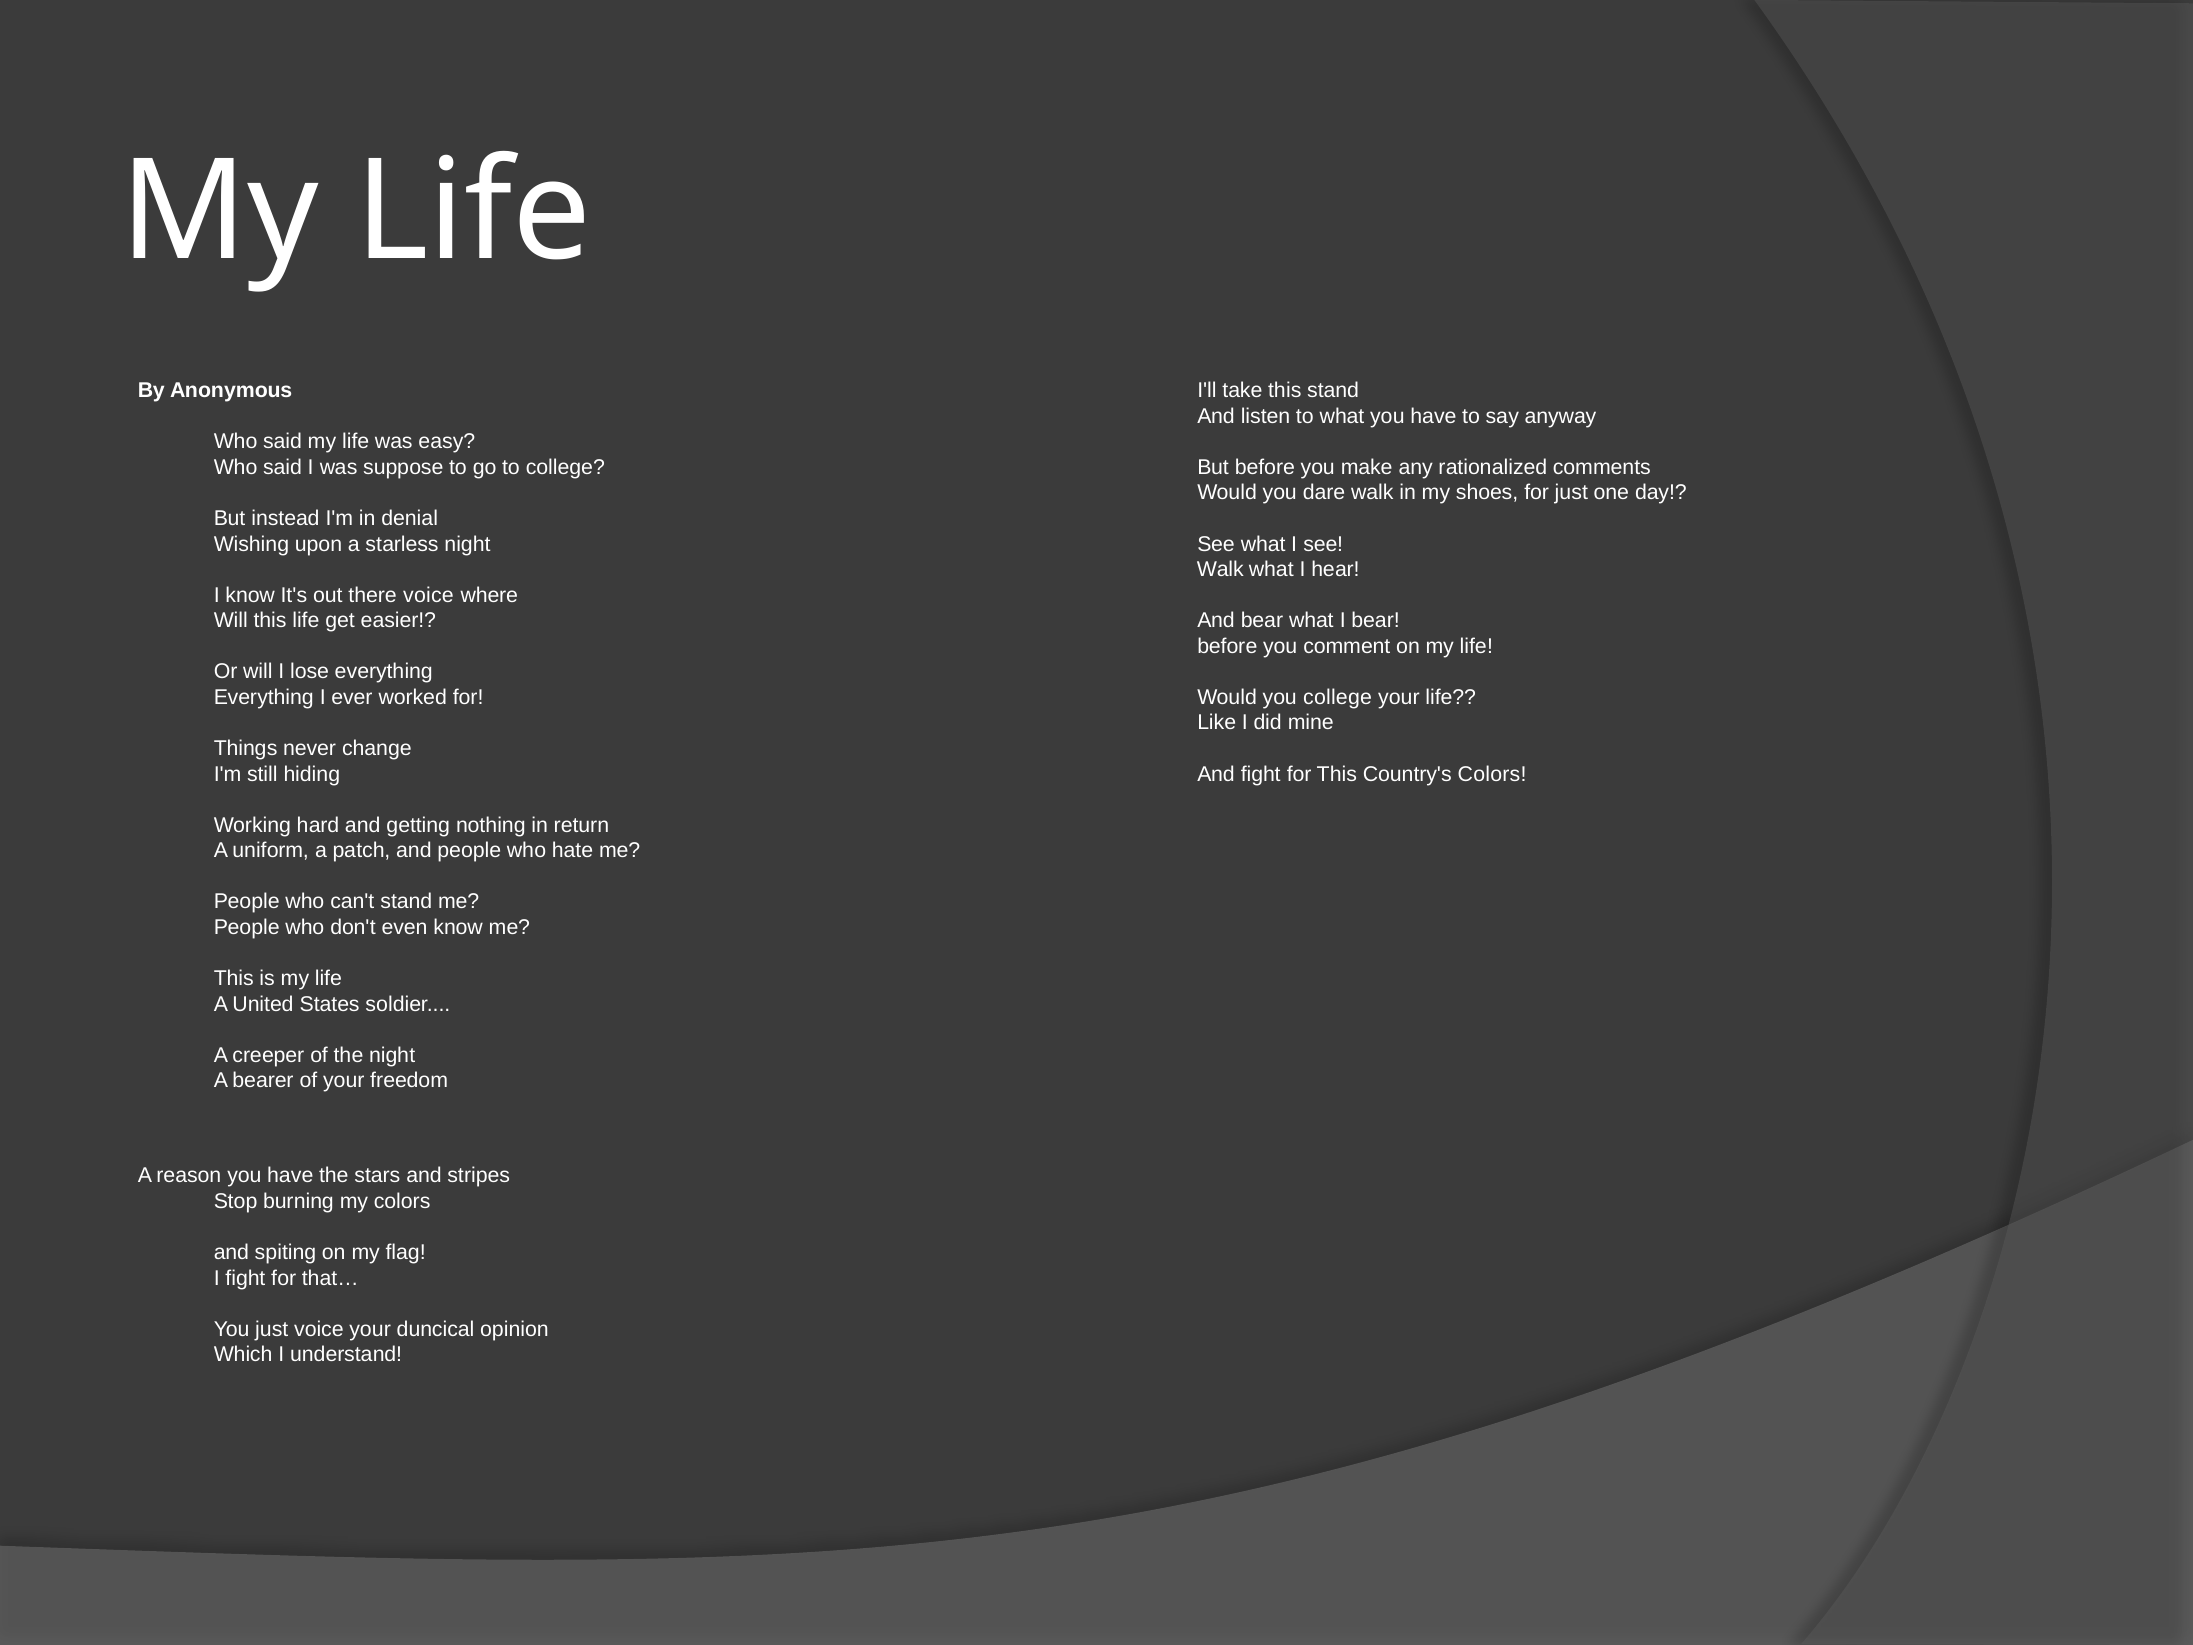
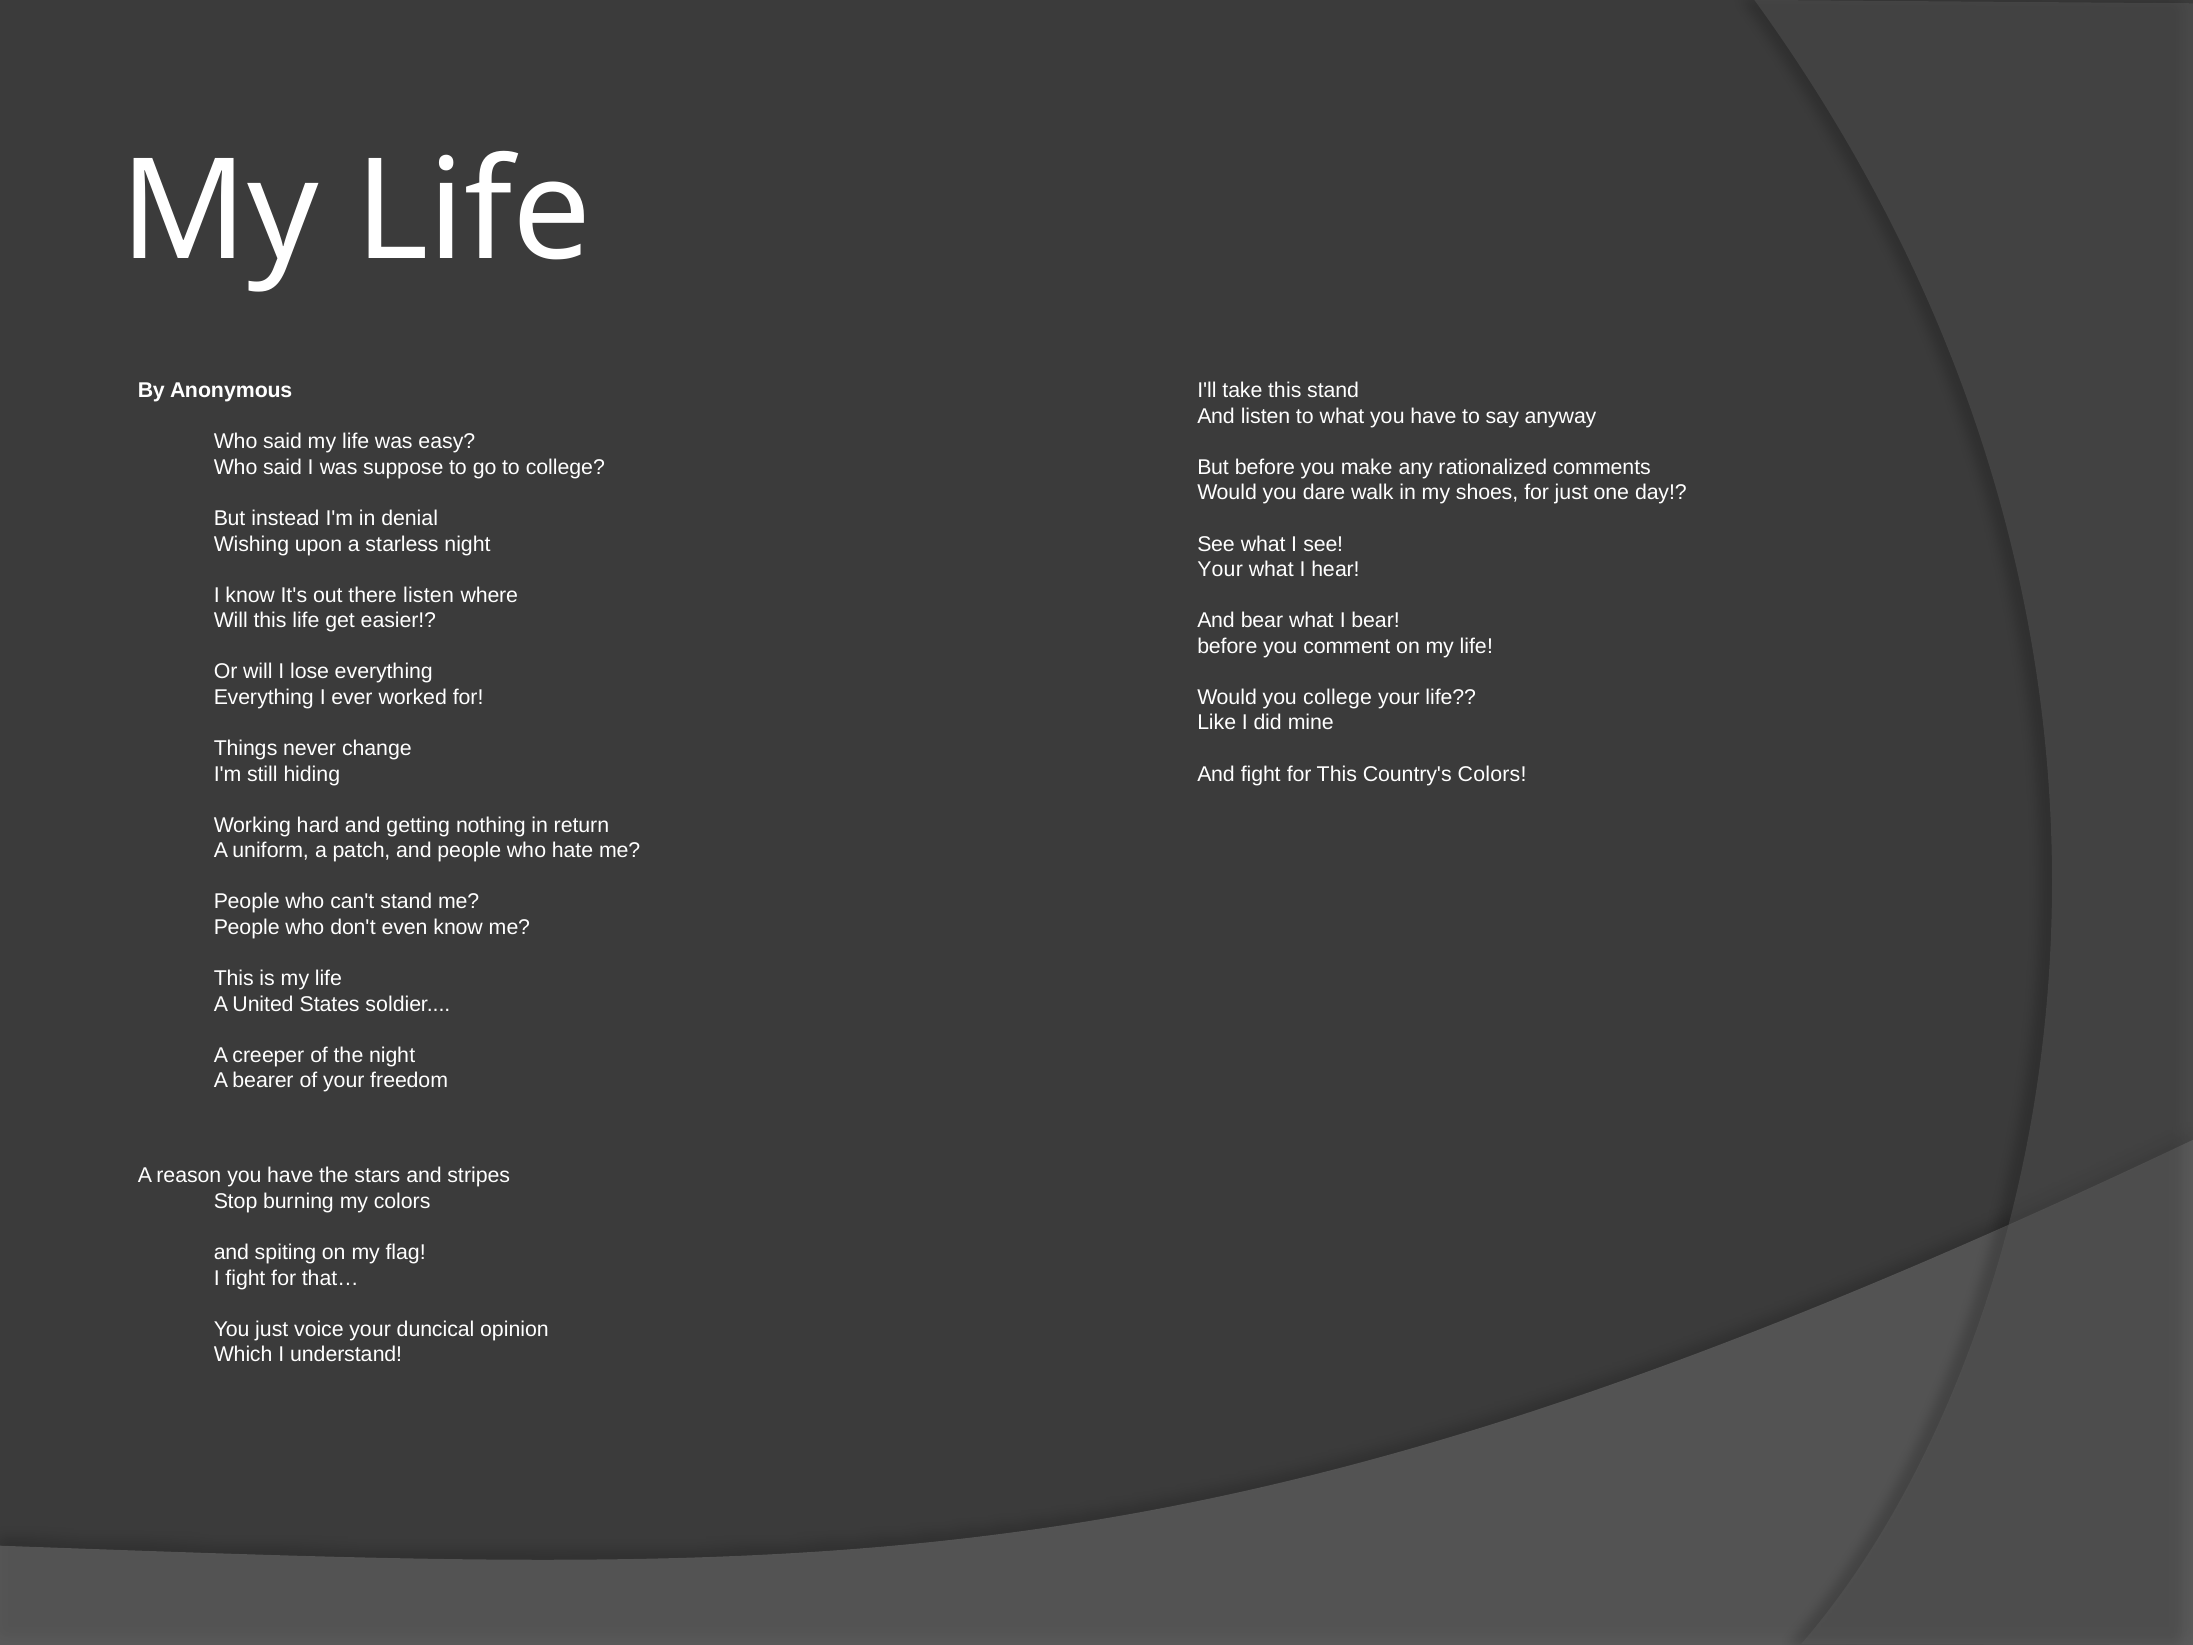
Walk: Walk -> Your (1220, 569)
there voice: voice -> listen (428, 595)
